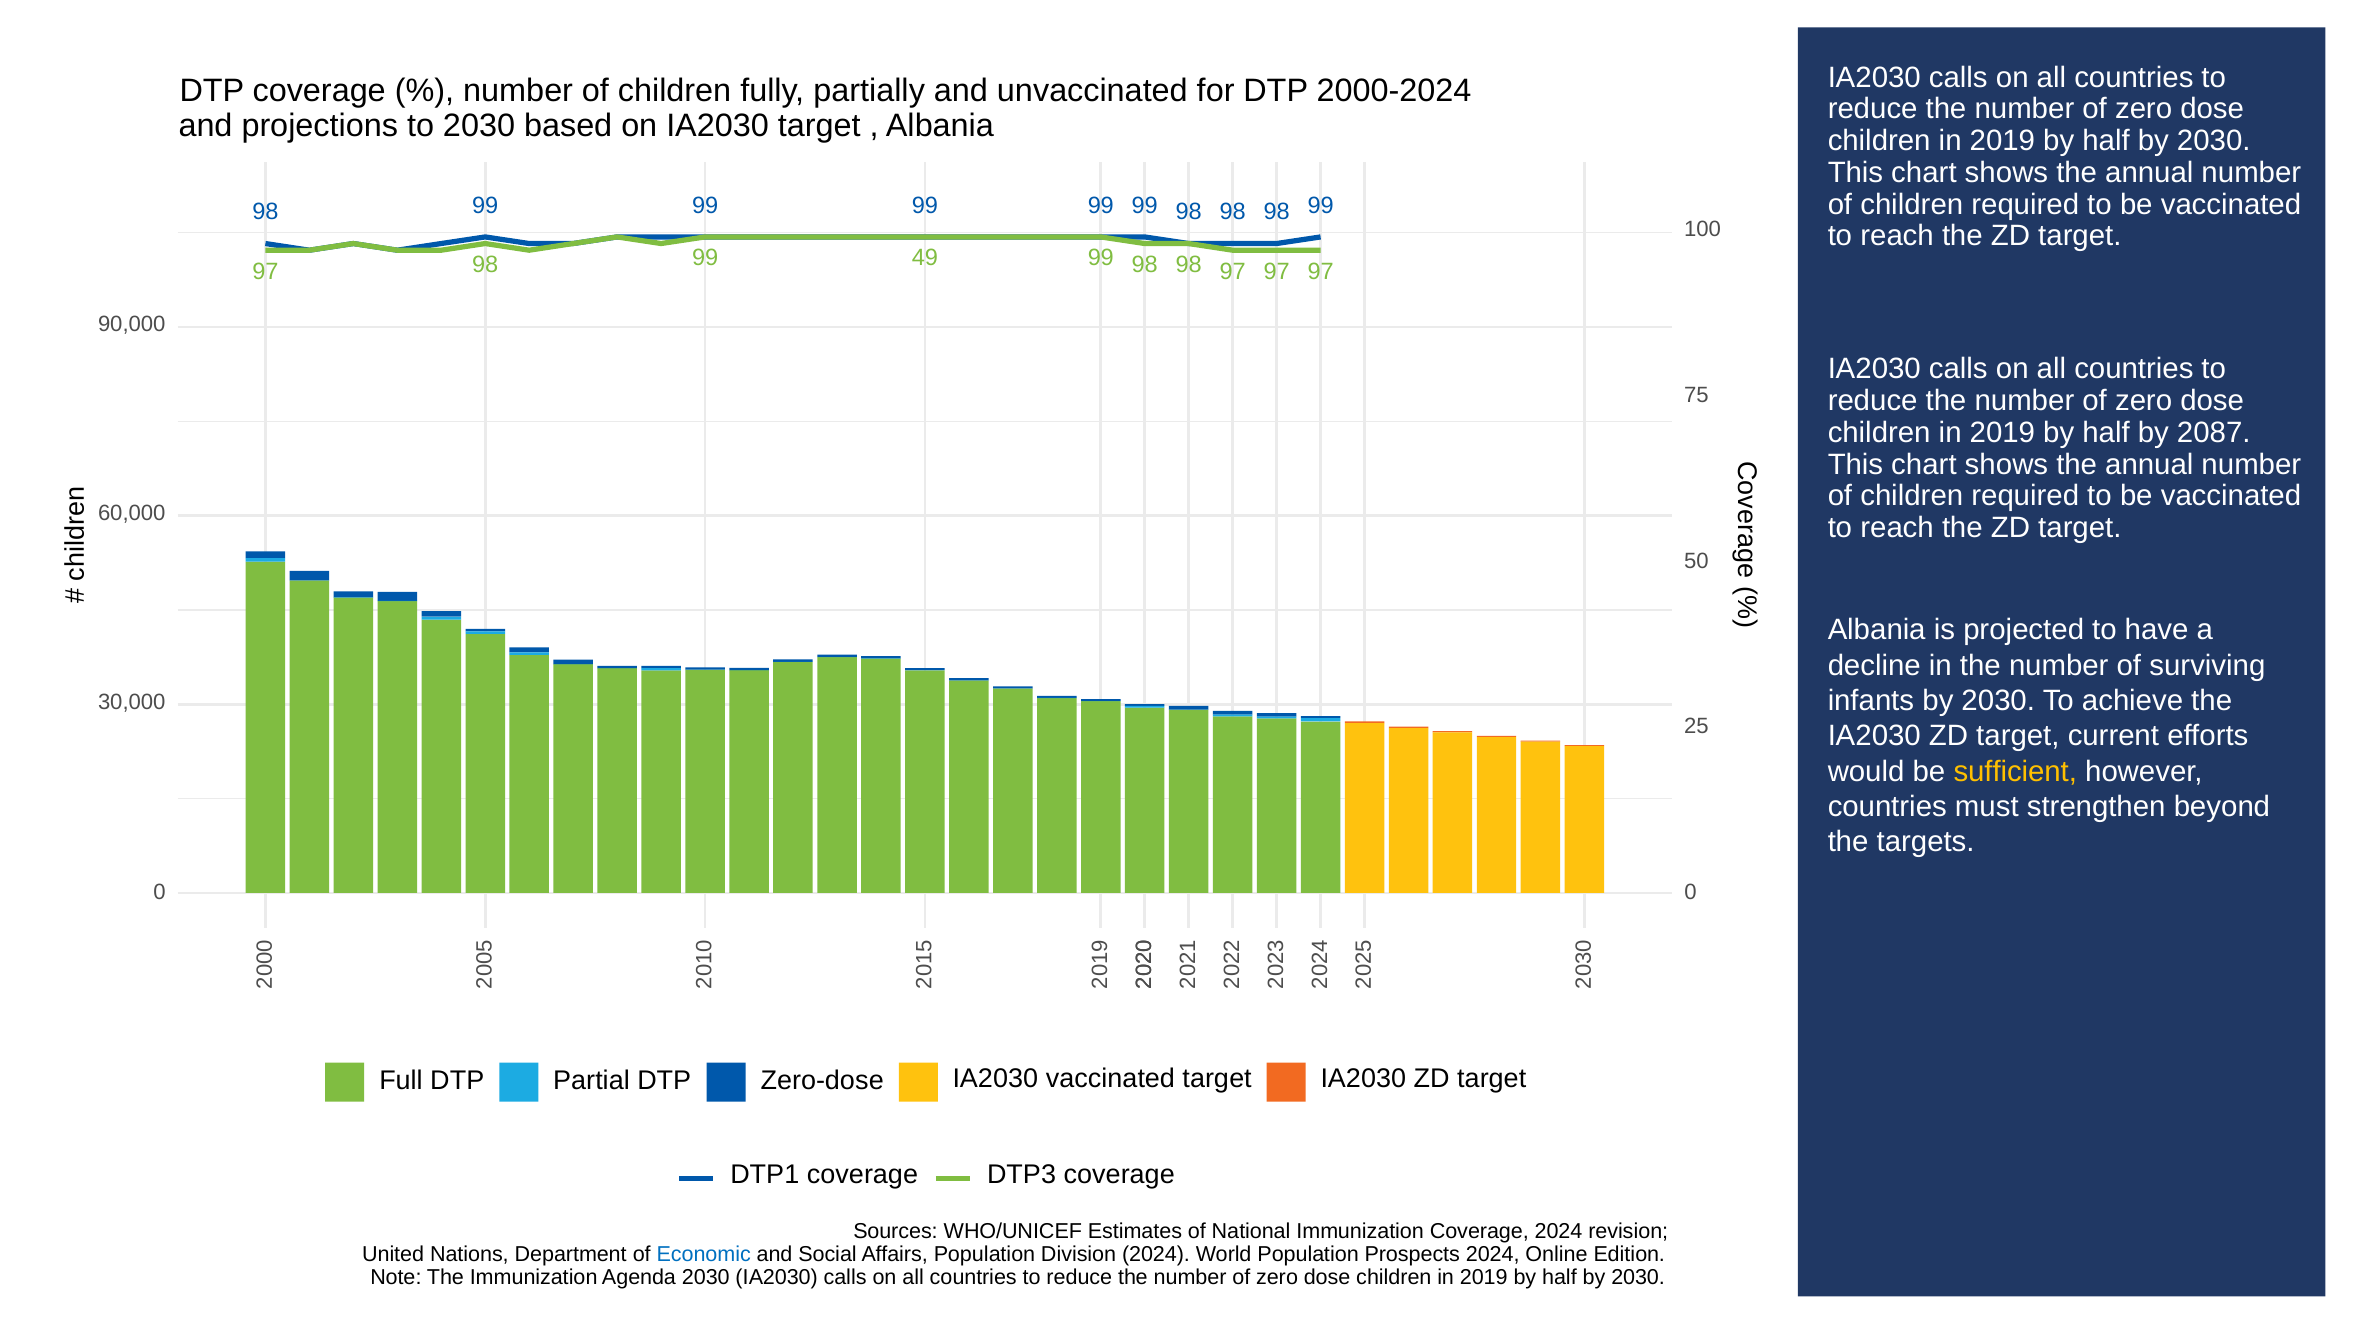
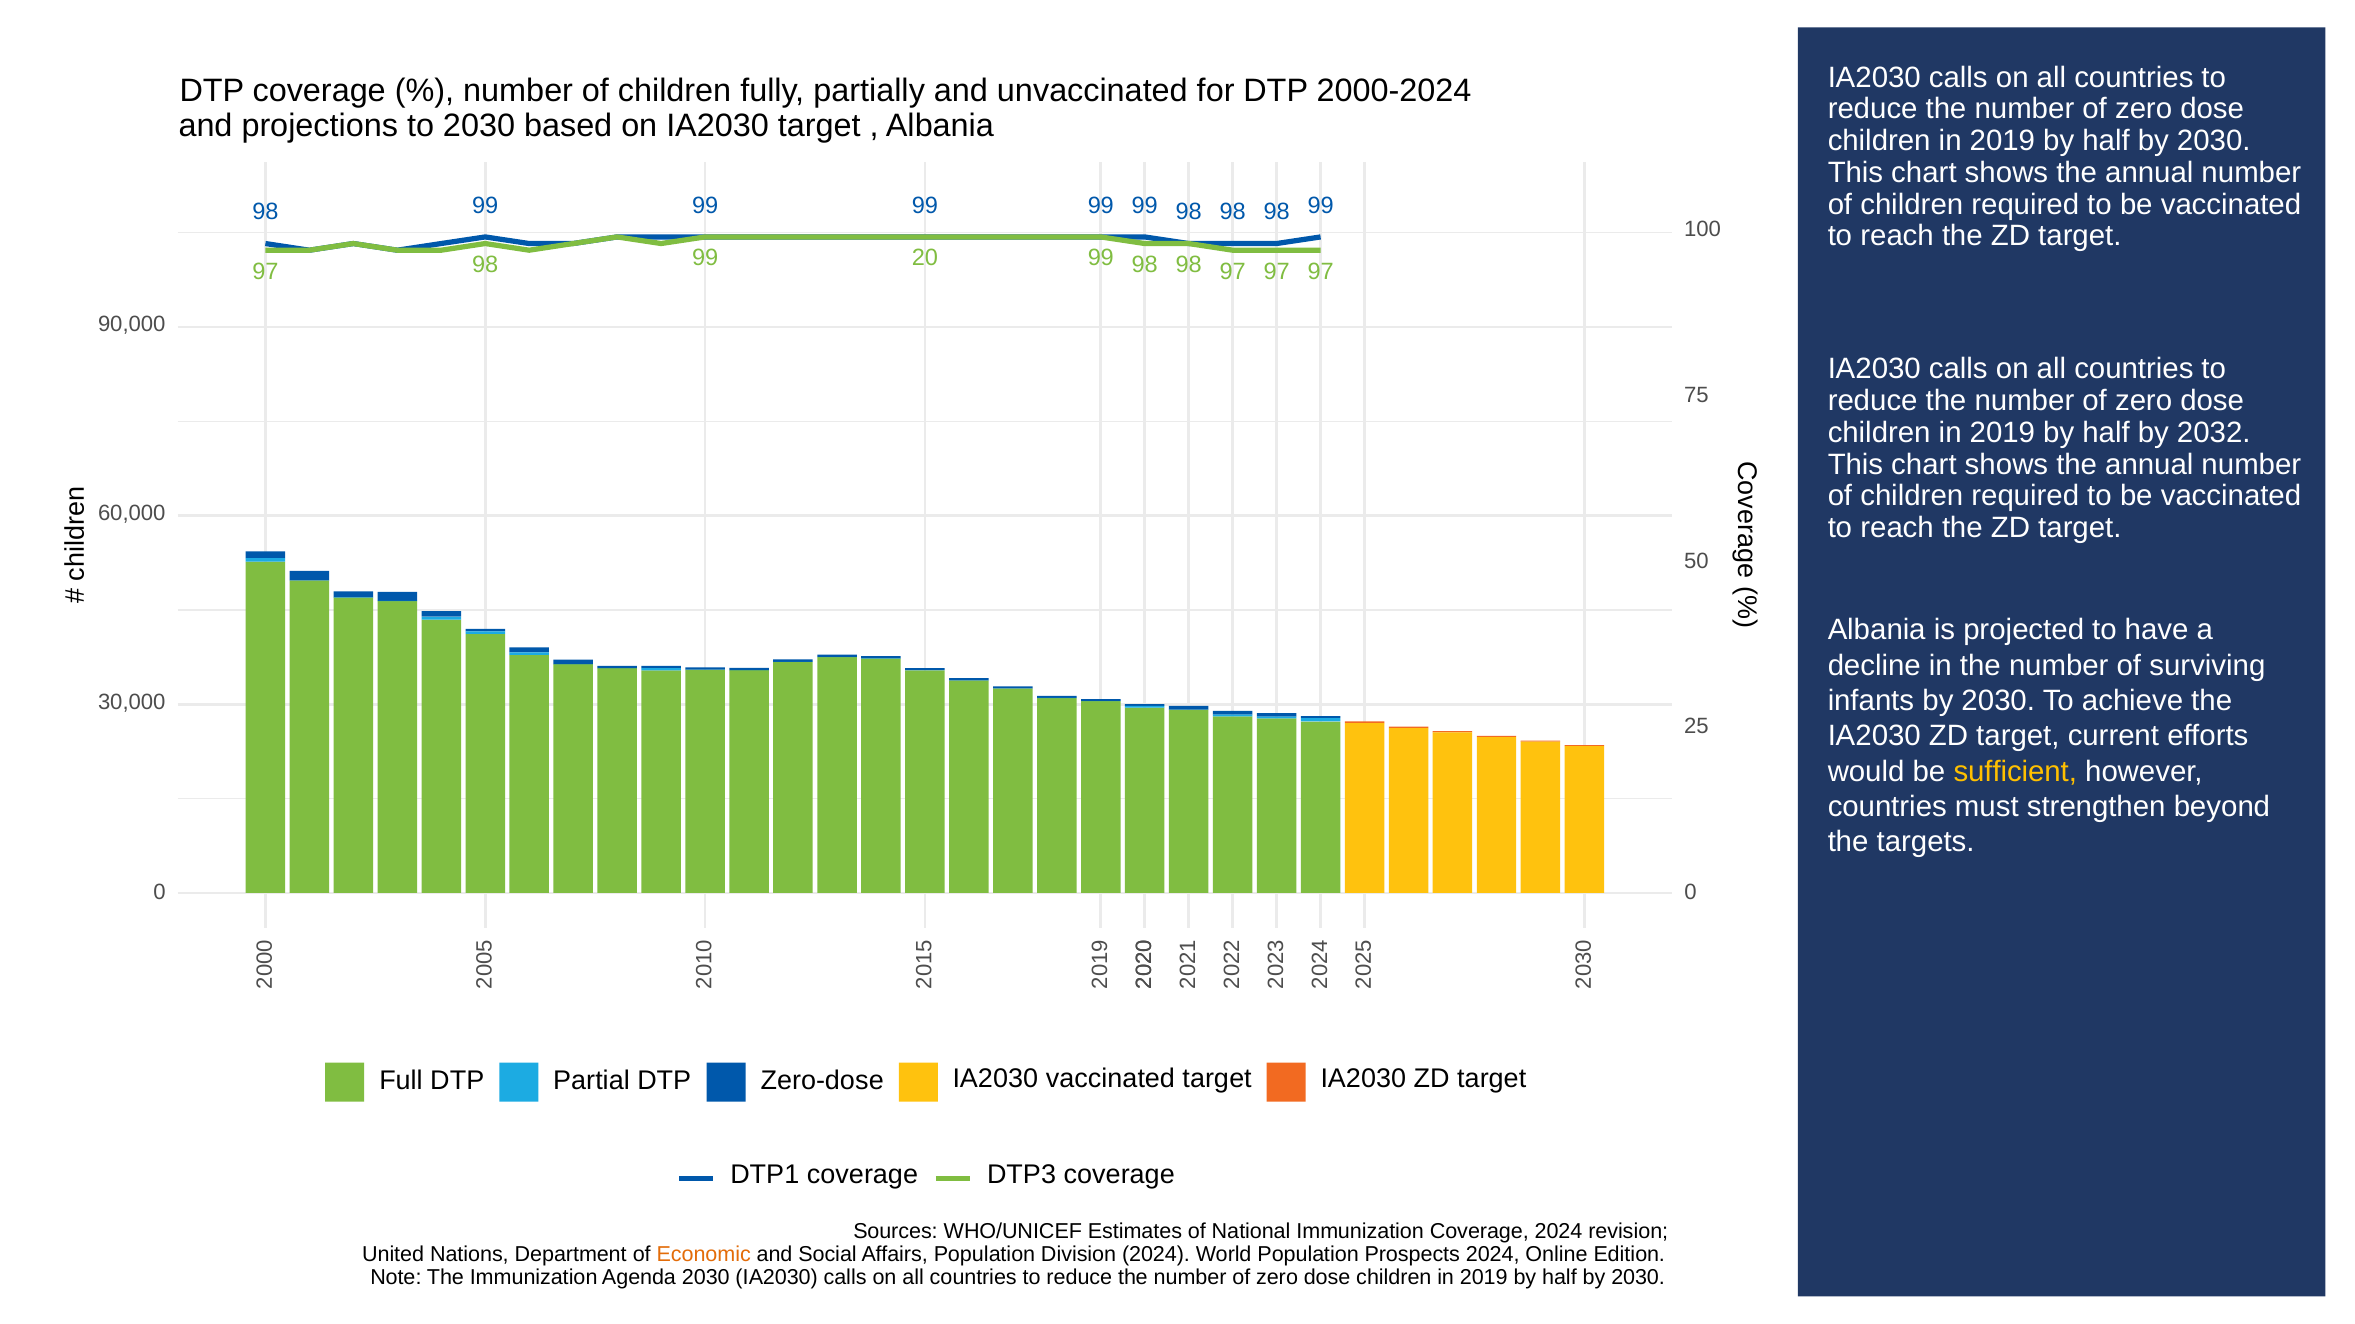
49: 49 -> 20 (925, 258)
2087: 2087 -> 2032 (2214, 433)
Economic colour: blue -> orange (704, 1255)
